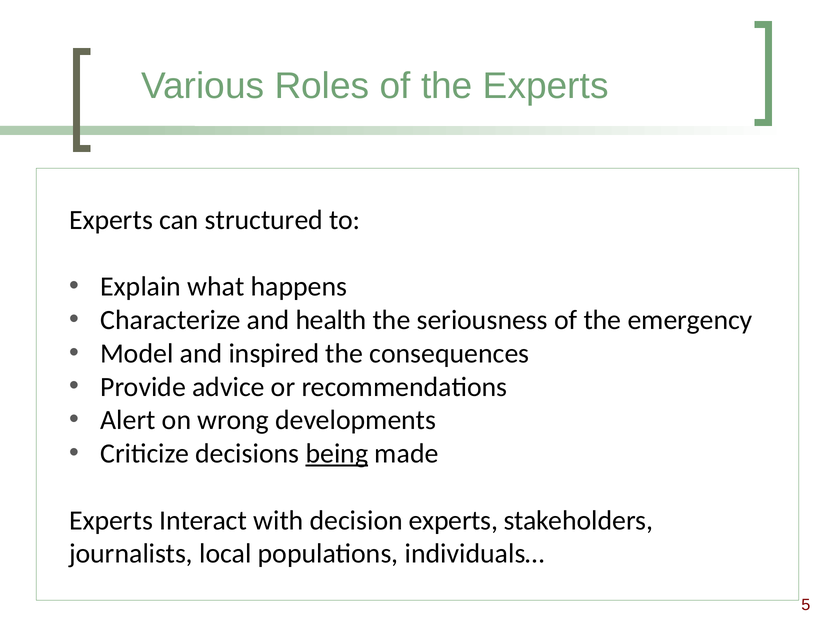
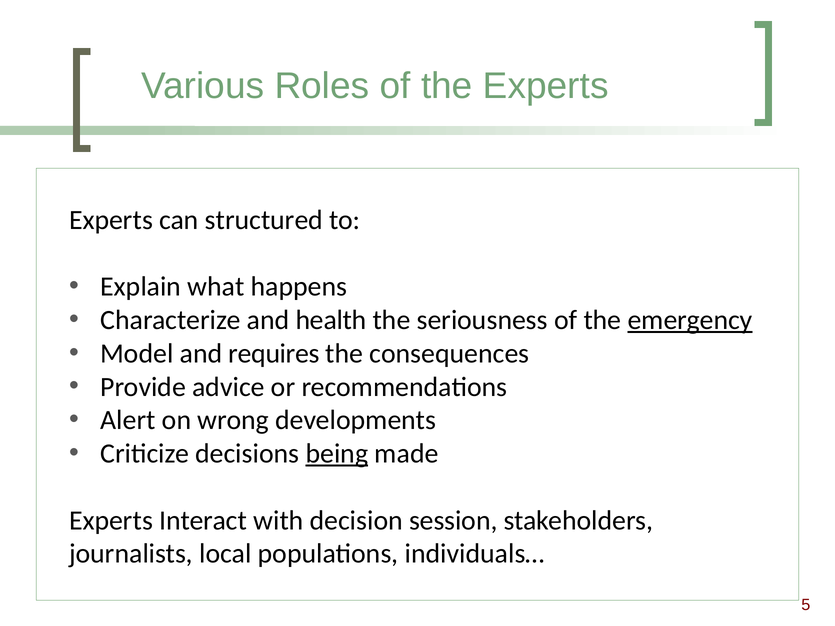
emergency underline: none -> present (690, 320)
inspired: inspired -> requires (274, 354)
decision experts: experts -> session (453, 521)
